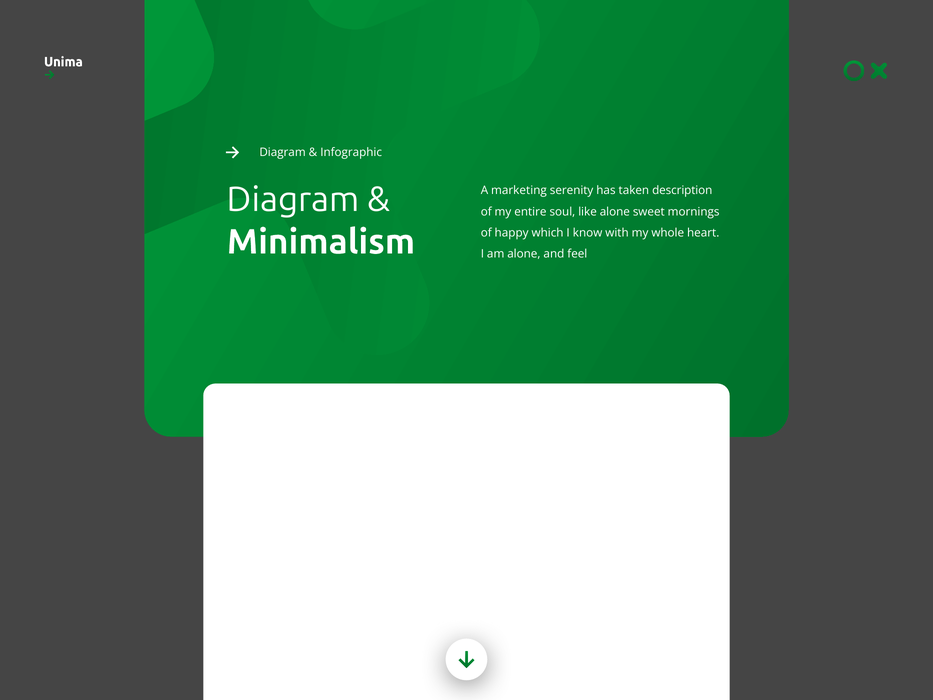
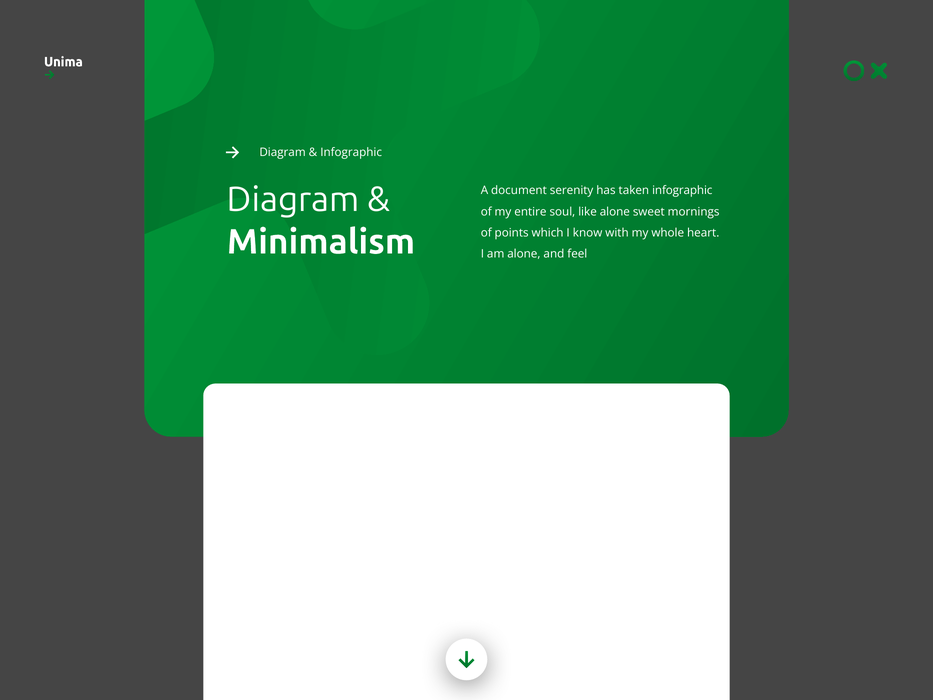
marketing: marketing -> document (519, 191)
taken description: description -> infographic (682, 191)
happy: happy -> points (512, 233)
